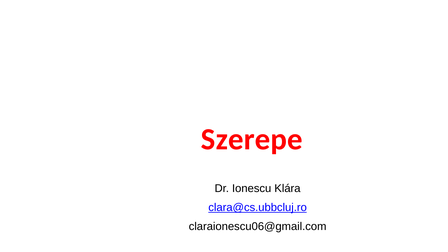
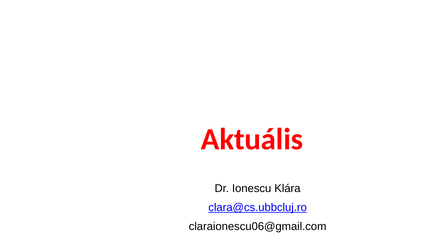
Szerepe: Szerepe -> Aktuális (252, 139)
